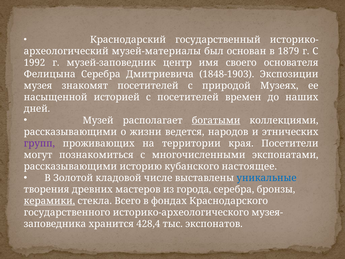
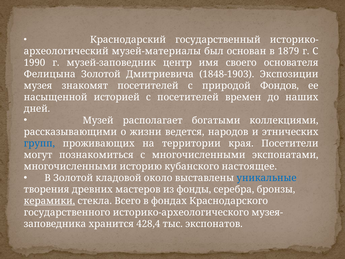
1992: 1992 -> 1990 (34, 63)
Фелицына Серебра: Серебра -> Золотой (101, 74)
Музеях: Музеях -> Фондов (279, 86)
богатыми underline: present -> none (216, 120)
групп colour: purple -> blue (39, 143)
рассказывающими: рассказывающими -> многочисленными (70, 166)
числе: числе -> около (158, 178)
города: города -> фонды (194, 189)
